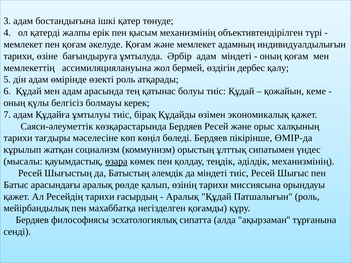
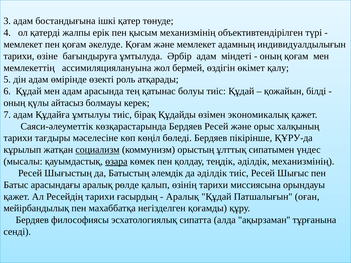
дербес: дербес -> өкімет (251, 68)
кеме: кеме -> білді (316, 91)
белгісіз: белгісіз -> айтасыз (67, 103)
ӨМІР-да: ӨМІР-да -> ҚҰРУ-да (294, 138)
социализм underline: none -> present (97, 150)
да міндеті: міндеті -> әділдік (212, 173)
Патшалығын роль: роль -> оған (307, 197)
